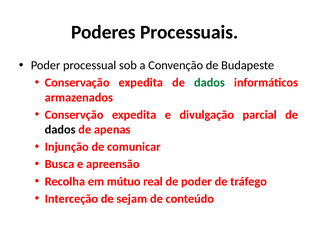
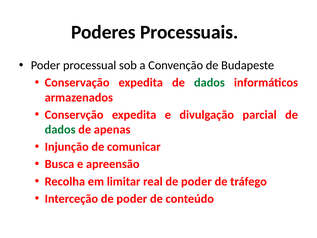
dados colour: black -> green (60, 129)
mútuo: mútuo -> limitar (124, 181)
Interceção de sejam: sejam -> poder (132, 199)
